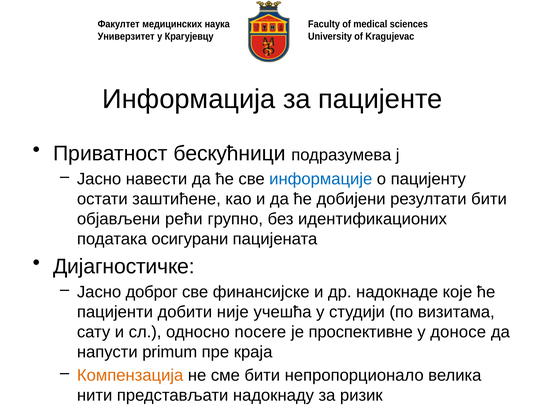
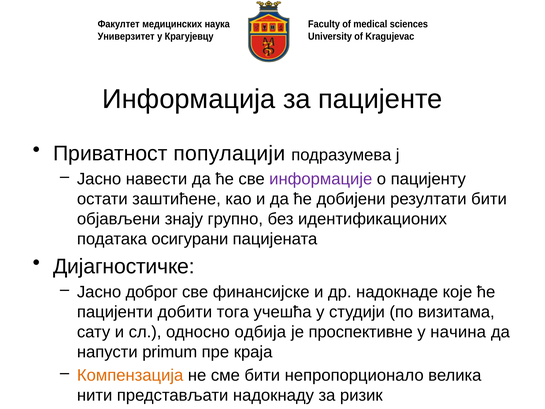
бескућници: бескућници -> популацији (229, 153)
информације colour: blue -> purple (321, 179)
рећи: рећи -> знају (184, 219)
није: није -> тога (233, 312)
nocere: nocere -> одбија (260, 332)
доносе: доносе -> начина (458, 332)
